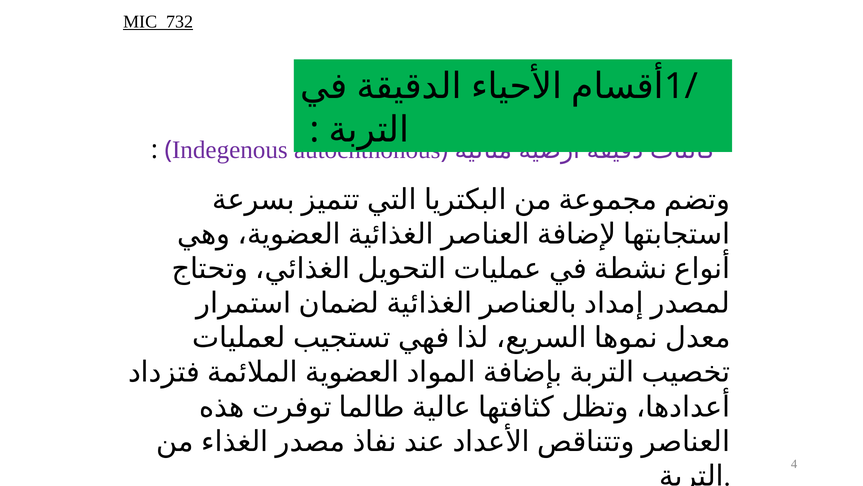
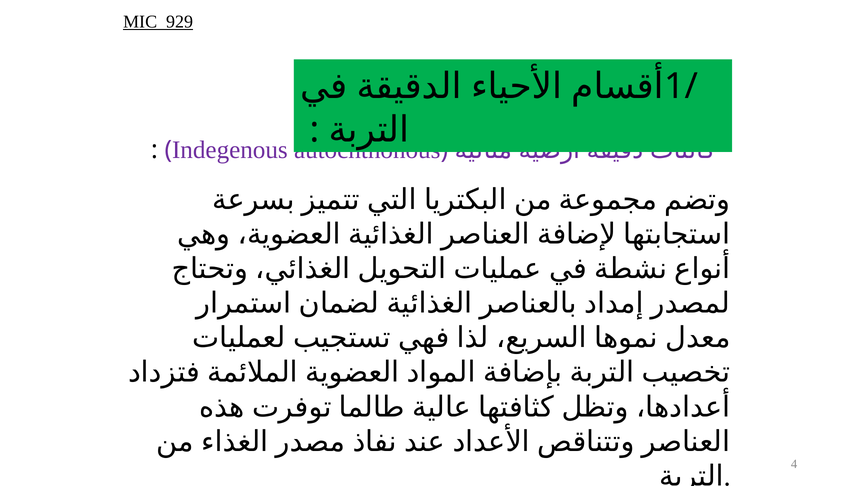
732: 732 -> 929 (180, 22)
